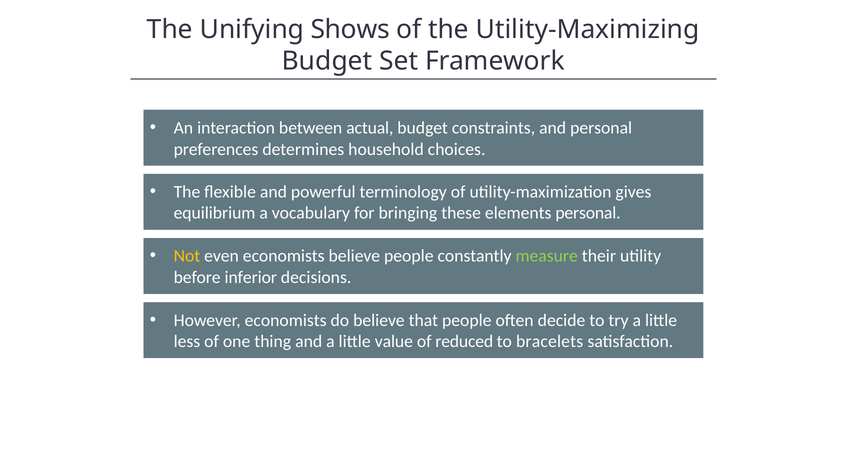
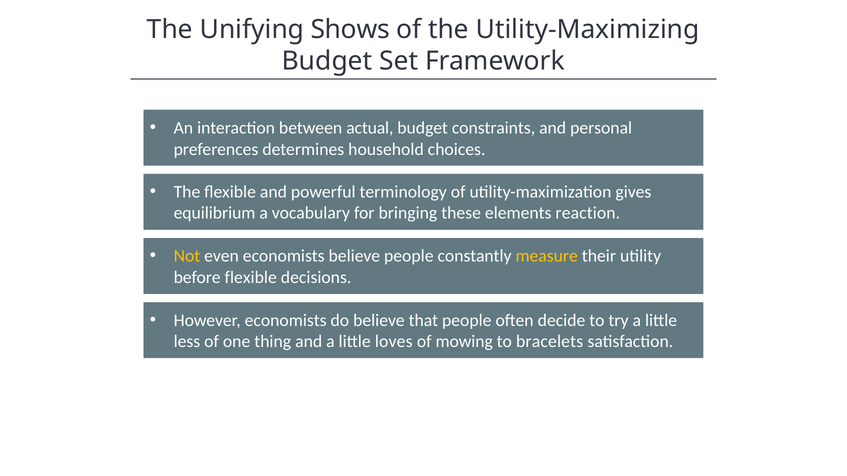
elements personal: personal -> reaction (588, 213)
measure colour: light green -> yellow (547, 256)
before inferior: inferior -> flexible (251, 278)
value: value -> loves (394, 342)
reduced: reduced -> mowing (464, 342)
